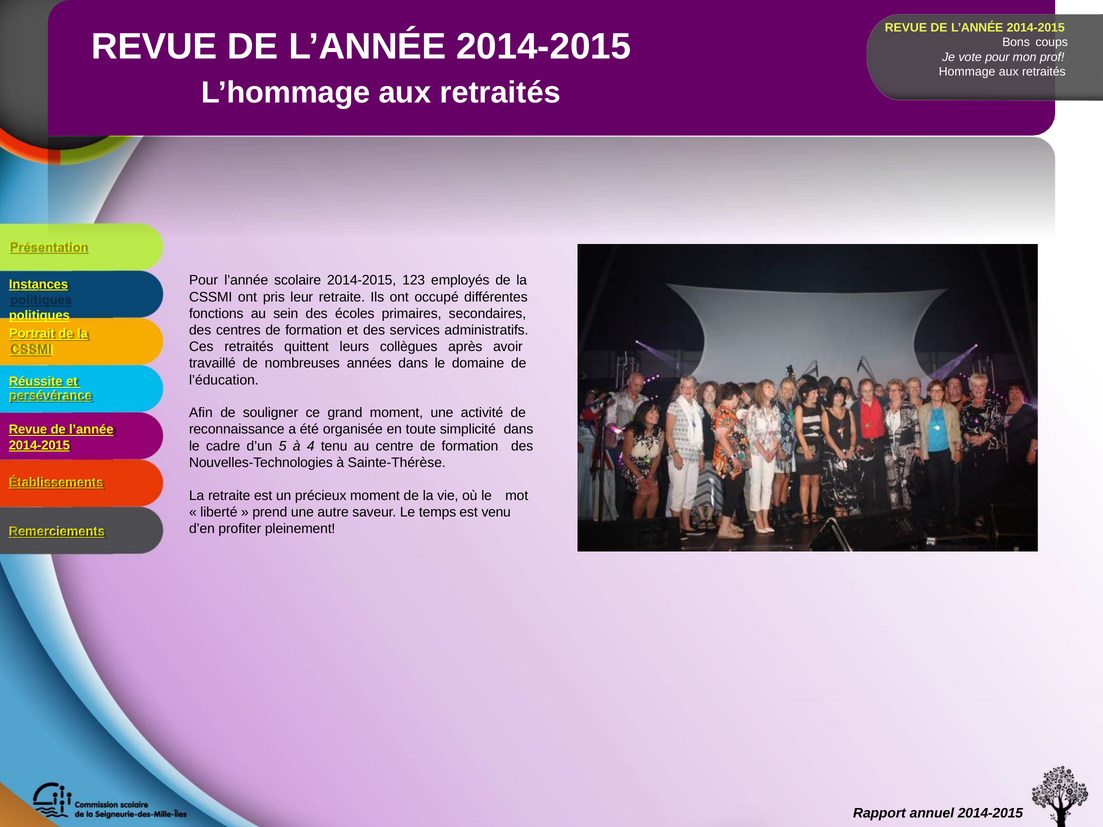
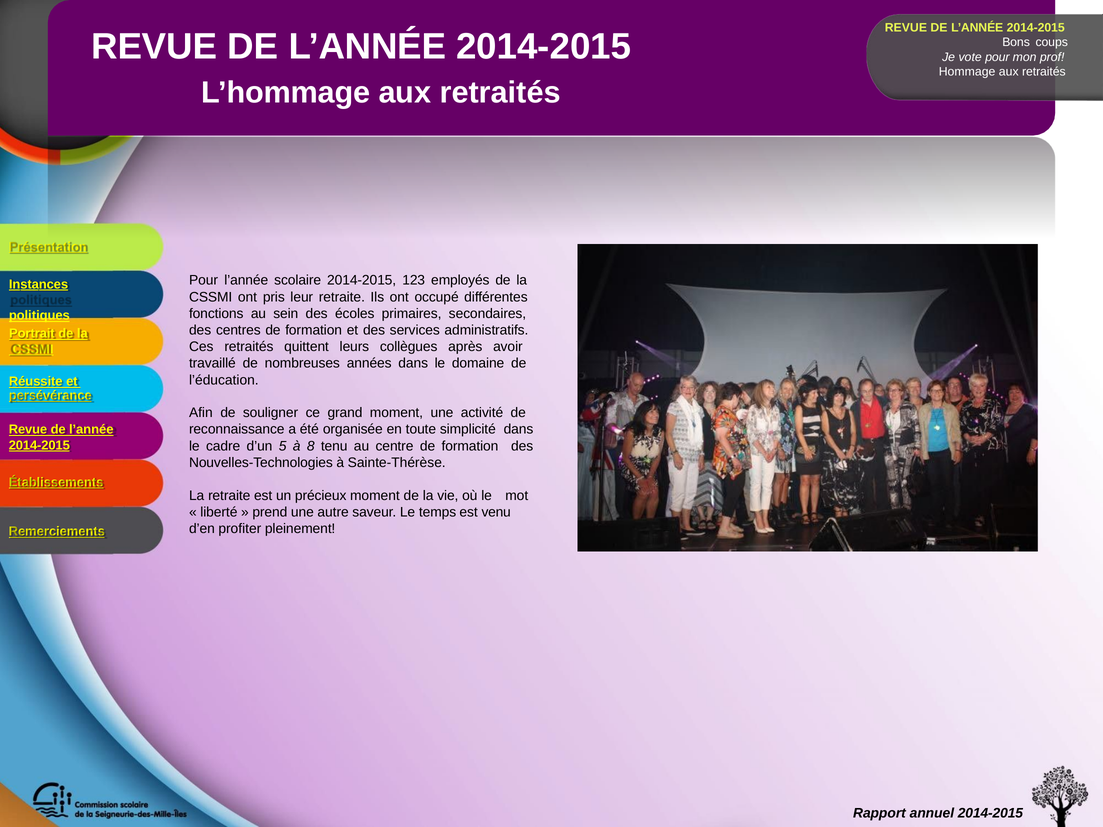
4: 4 -> 8 (311, 446)
